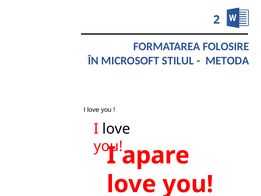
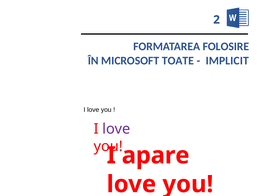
STILUL: STILUL -> TOATE (178, 61)
METODA: METODA -> IMPLICIT (227, 61)
love colour: black -> purple (116, 129)
